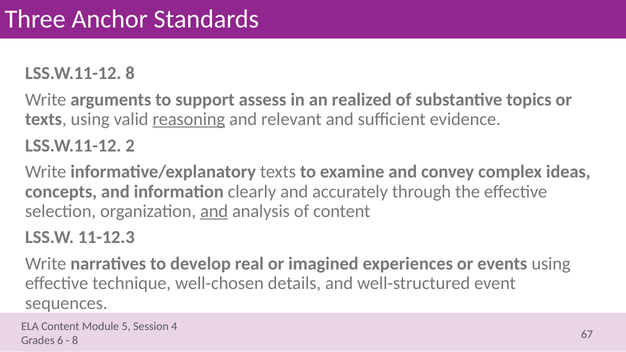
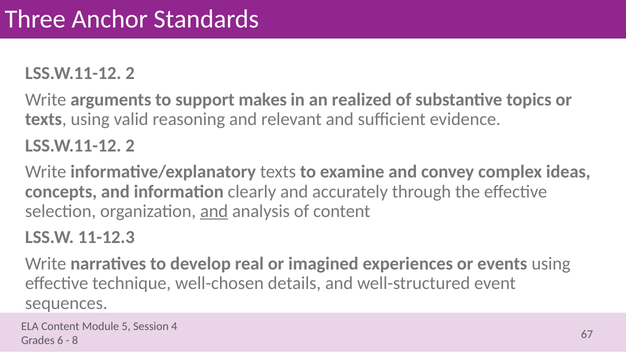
8: 8 -> 2 (130, 73)
assess: assess -> makes (263, 100)
reasoning underline: present -> none (189, 119)
